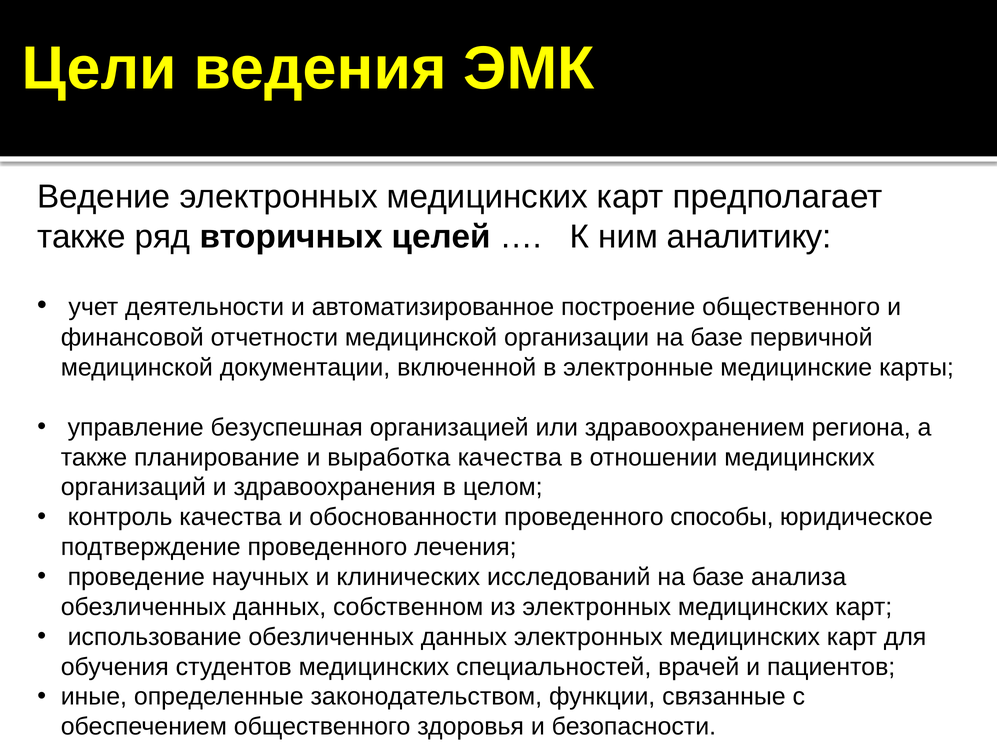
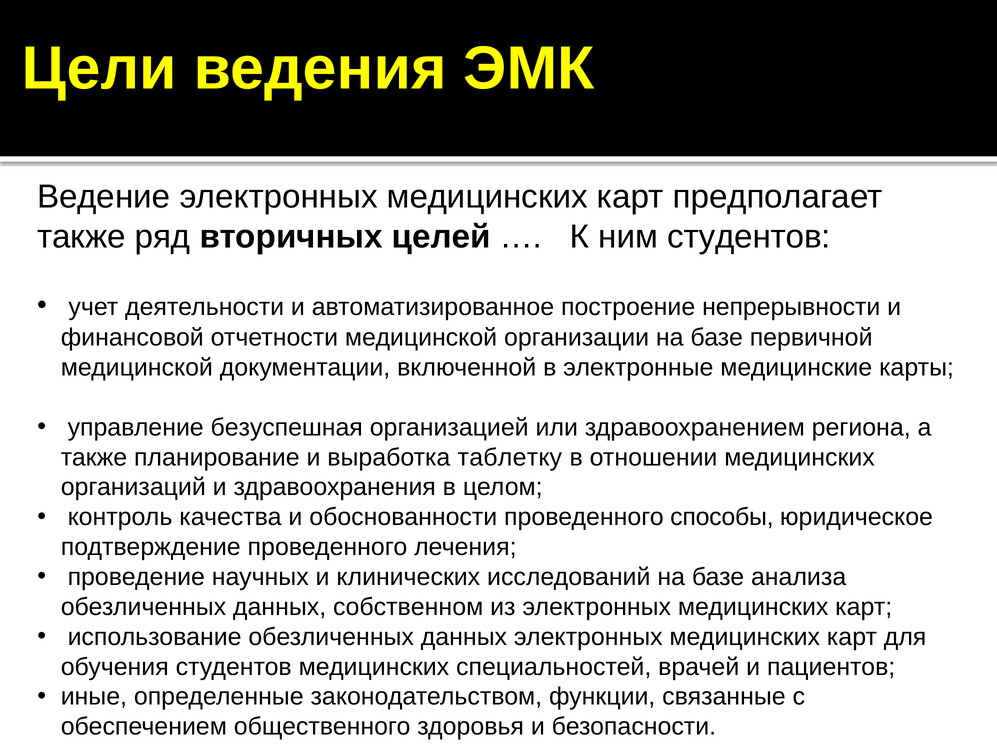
ним аналитику: аналитику -> студентов (749, 237)
построение общественного: общественного -> непрерывности (791, 307)
выработка качества: качества -> таблетку (510, 457)
